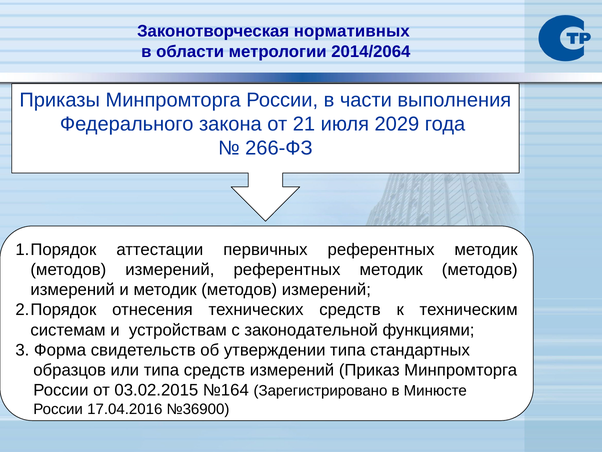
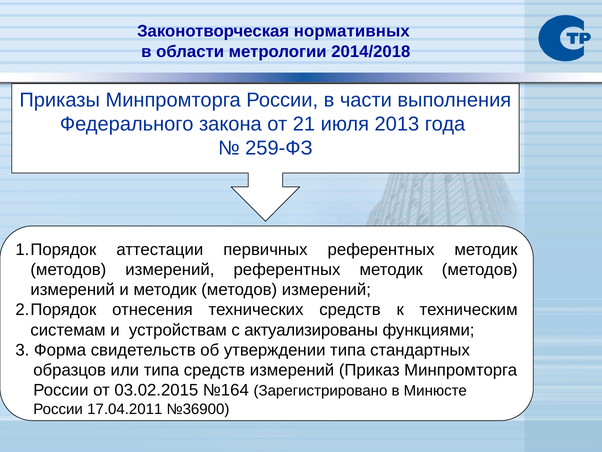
2014/2064: 2014/2064 -> 2014/2018 (371, 51)
2029: 2029 -> 2013 (397, 124)
266-ФЗ: 266-ФЗ -> 259-ФЗ (279, 148)
законодательной: законодательной -> актуализированы (311, 330)
17.04.2016: 17.04.2016 -> 17.04.2011 (125, 409)
